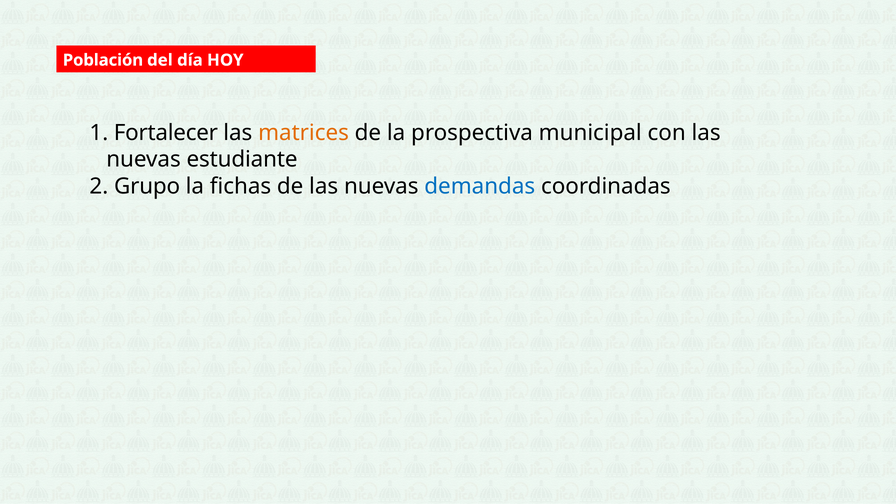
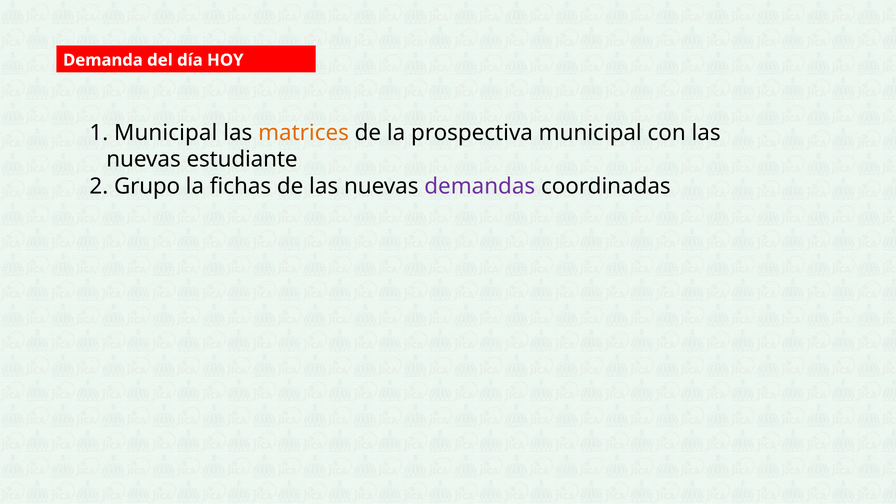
Población: Población -> Demanda (103, 60)
Fortalecer: Fortalecer -> Municipal (166, 133)
demandas colour: blue -> purple (480, 186)
